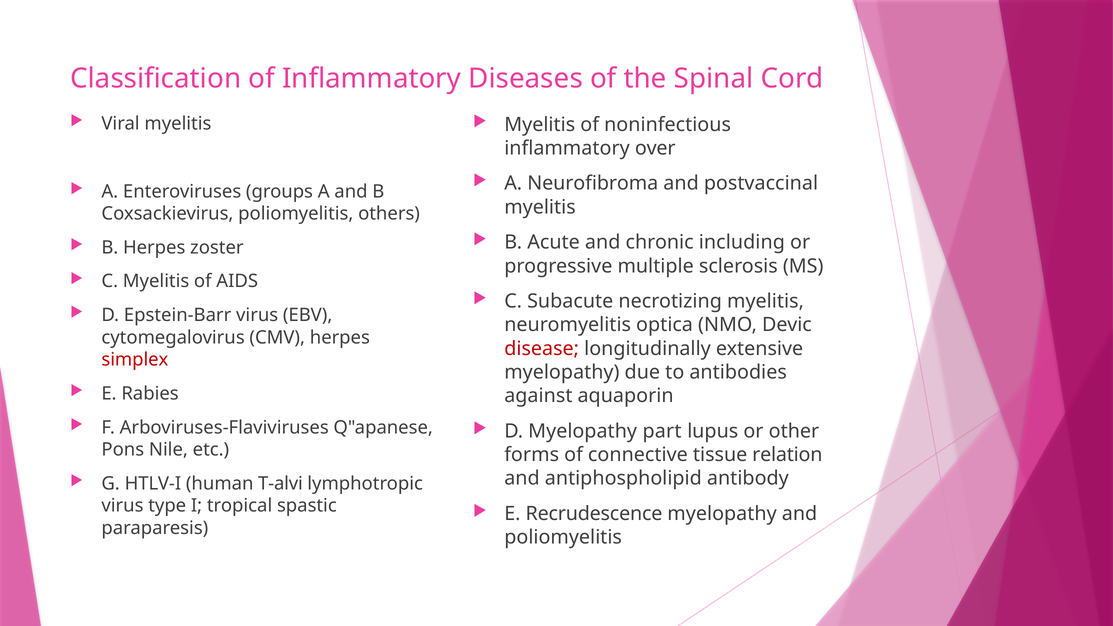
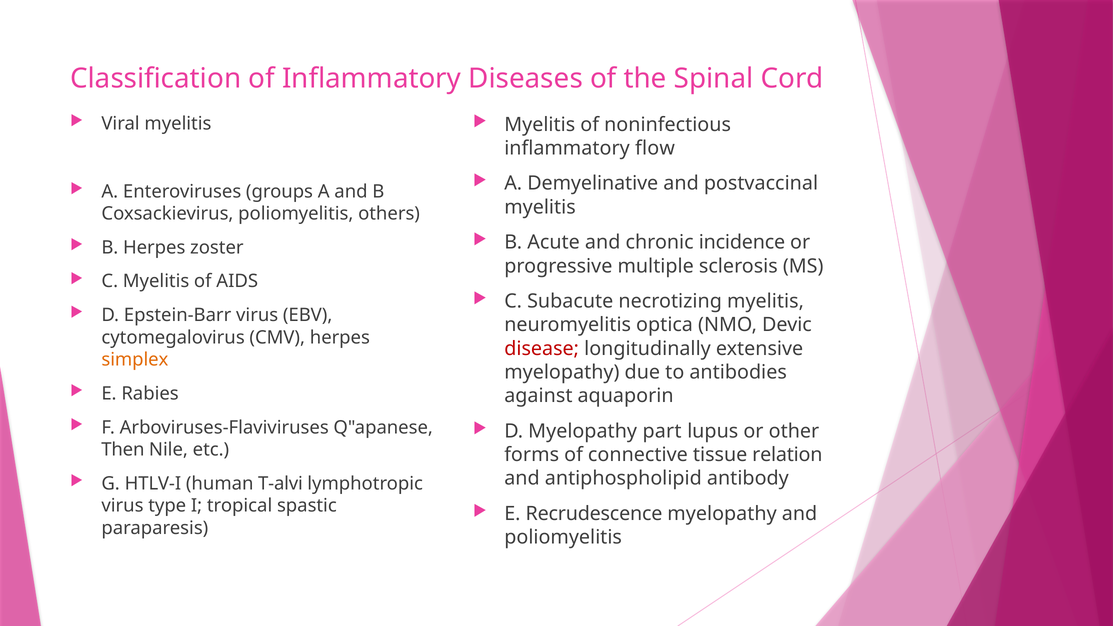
over: over -> flow (655, 148)
Neurofibroma: Neurofibroma -> Demyelinative (593, 183)
including: including -> incidence (742, 242)
simplex colour: red -> orange (135, 360)
Pons: Pons -> Then (123, 450)
